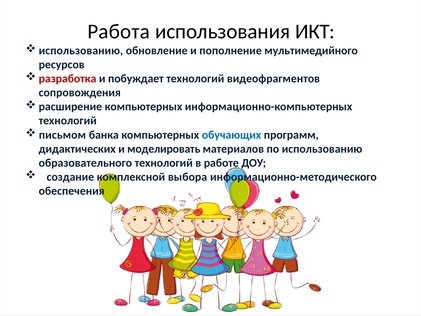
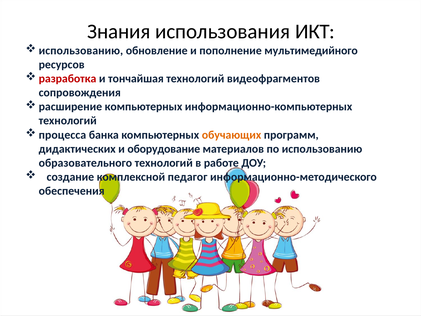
Работа: Работа -> Знания (119, 31)
побуждает: побуждает -> тончайшая (136, 79)
письмом: письмом -> процесса (62, 135)
обучающих colour: blue -> orange (232, 135)
моделировать: моделировать -> оборудование (164, 149)
выбора: выбора -> педагог (188, 177)
